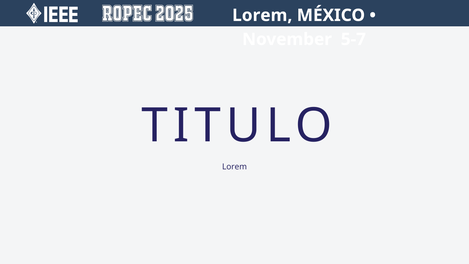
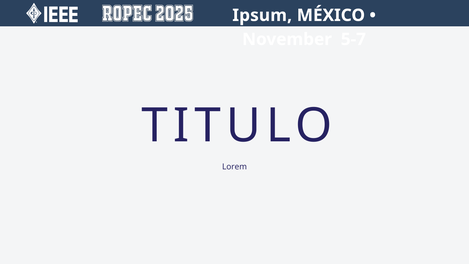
Lorem: Lorem -> Ipsum (262, 15)
